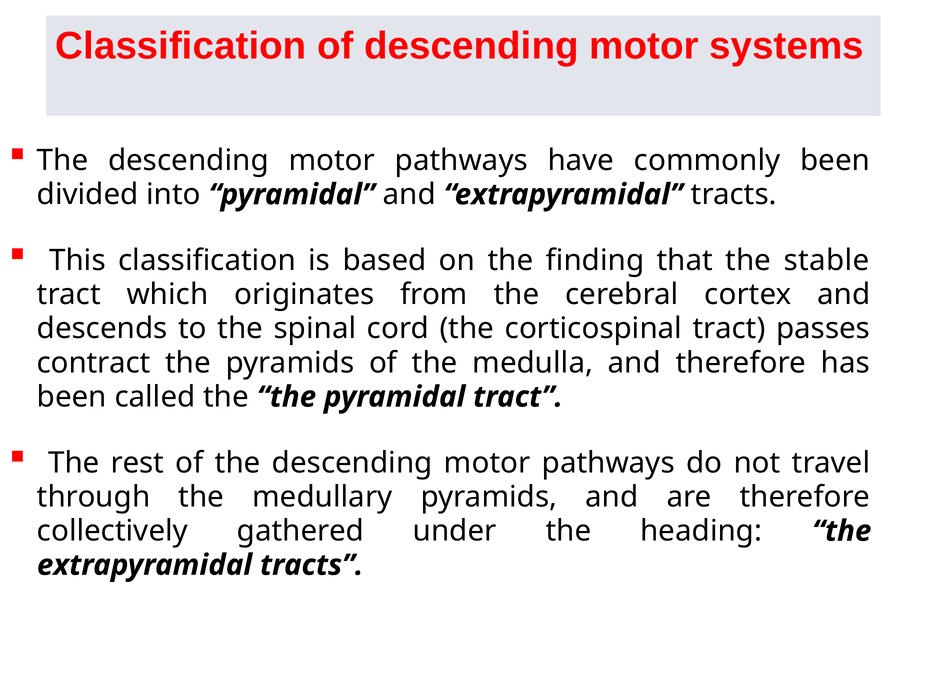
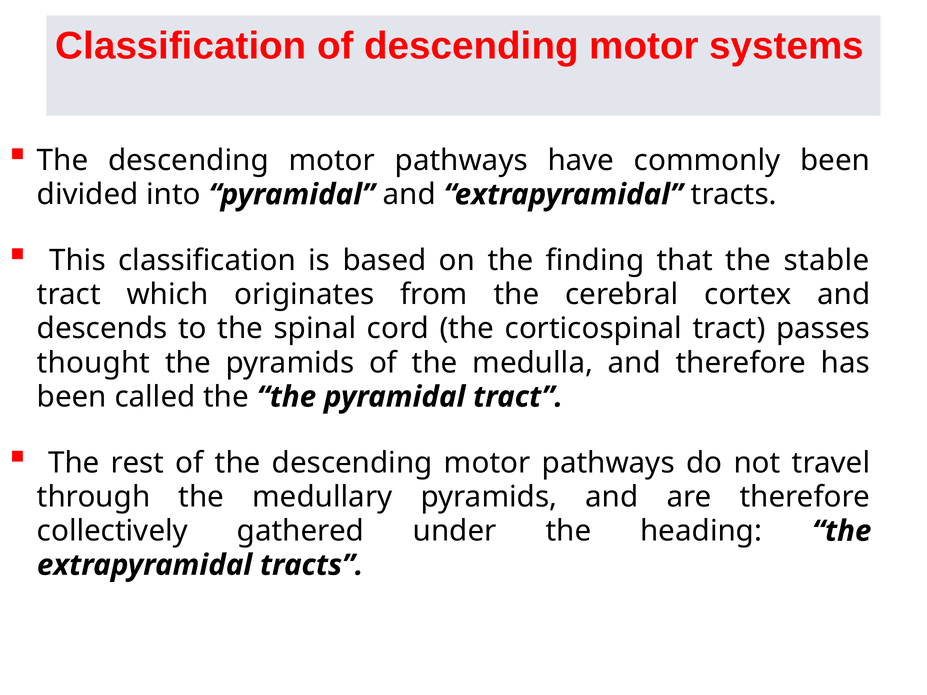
contract: contract -> thought (94, 363)
